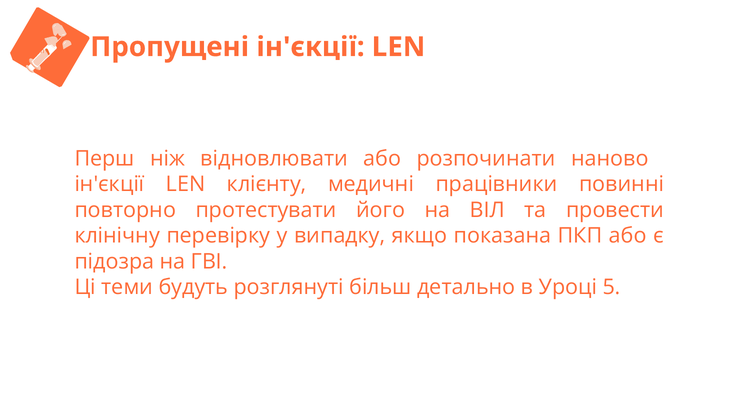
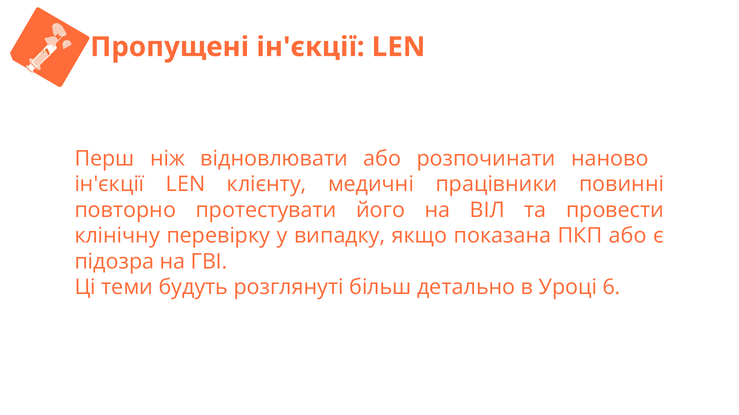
5: 5 -> 6 (612, 288)
